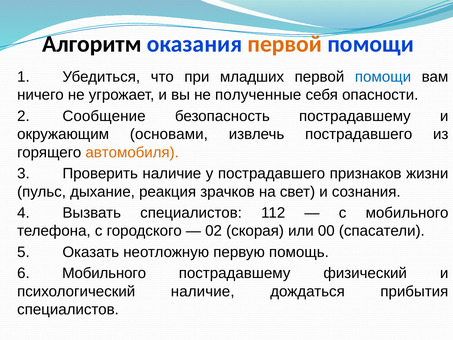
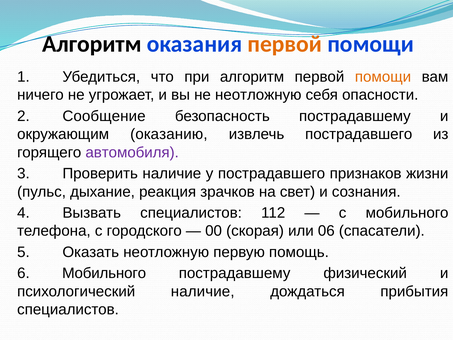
при младших: младших -> алгоритм (252, 77)
помощи colour: blue -> orange (383, 77)
не полученные: полученные -> неотложную (258, 95)
основами: основами -> оказанию (169, 134)
автомобиля colour: orange -> purple (132, 152)
02: 02 -> 00 (214, 231)
00: 00 -> 06 (326, 231)
